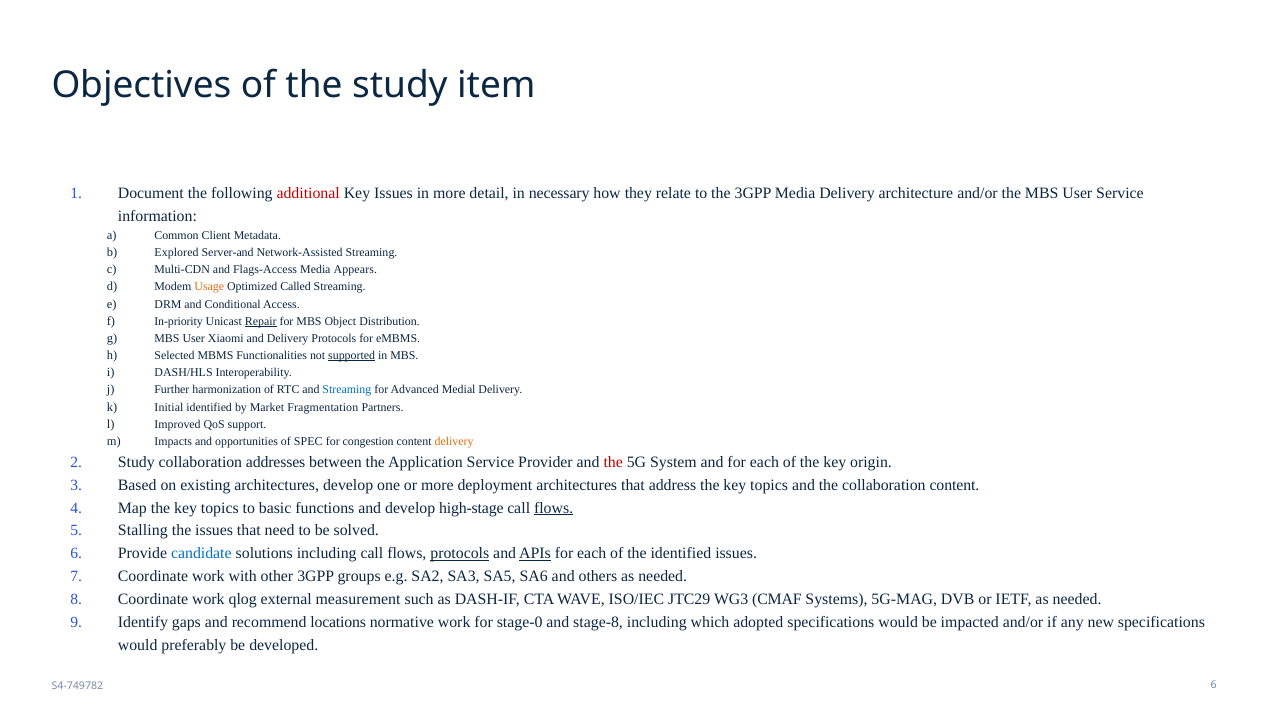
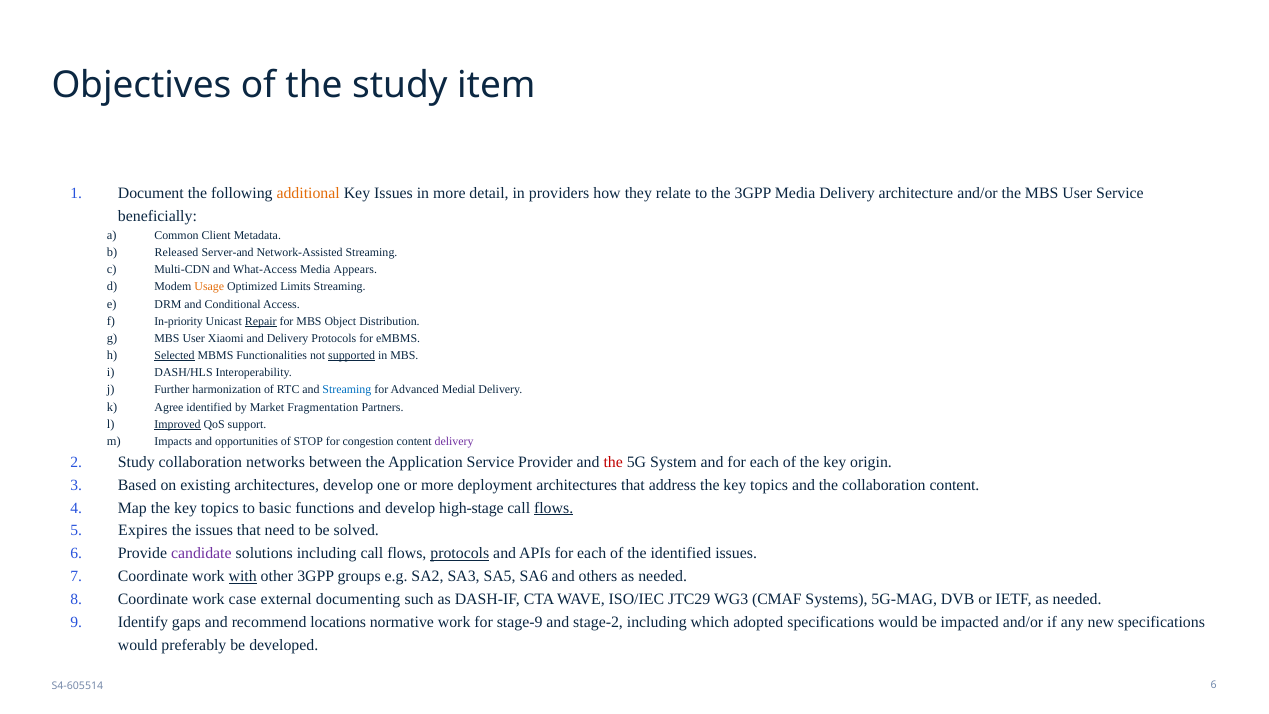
additional colour: red -> orange (308, 193)
necessary: necessary -> providers (559, 193)
information: information -> beneficially (157, 216)
Explored: Explored -> Released (176, 253)
Flags-Access: Flags-Access -> What-Access (265, 270)
Called: Called -> Limits (296, 287)
Selected underline: none -> present (175, 356)
Initial: Initial -> Agree (169, 407)
Improved underline: none -> present (178, 424)
SPEC: SPEC -> STOP (308, 441)
delivery colour: orange -> purple (454, 441)
addresses: addresses -> networks (276, 462)
Stalling: Stalling -> Expires (143, 531)
candidate colour: blue -> purple (201, 553)
APIs underline: present -> none (535, 553)
with underline: none -> present (243, 576)
qlog: qlog -> case (243, 599)
measurement: measurement -> documenting (358, 599)
stage-0: stage-0 -> stage-9 (520, 622)
stage-8: stage-8 -> stage-2 (598, 622)
S4-749782: S4-749782 -> S4-605514 (77, 685)
